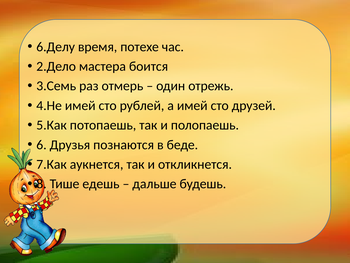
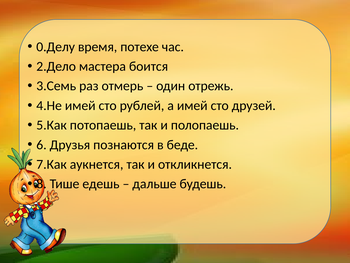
6.Делу: 6.Делу -> 0.Делу (56, 47)
